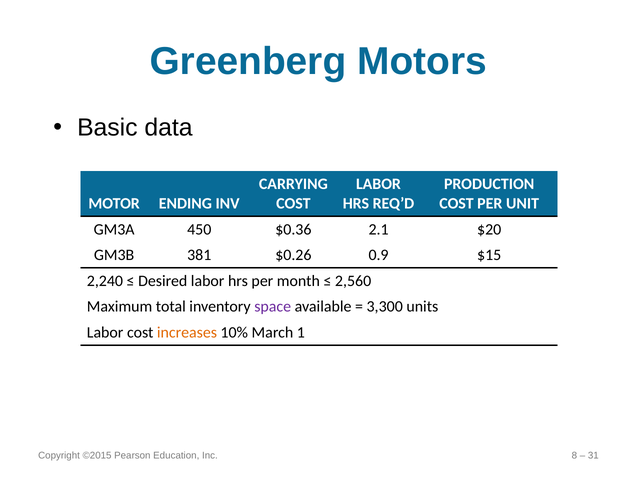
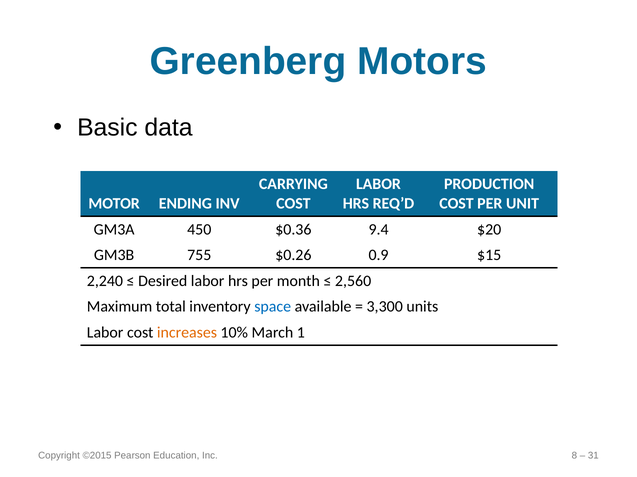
2.1: 2.1 -> 9.4 (379, 230)
381: 381 -> 755 (199, 256)
space colour: purple -> blue (273, 307)
